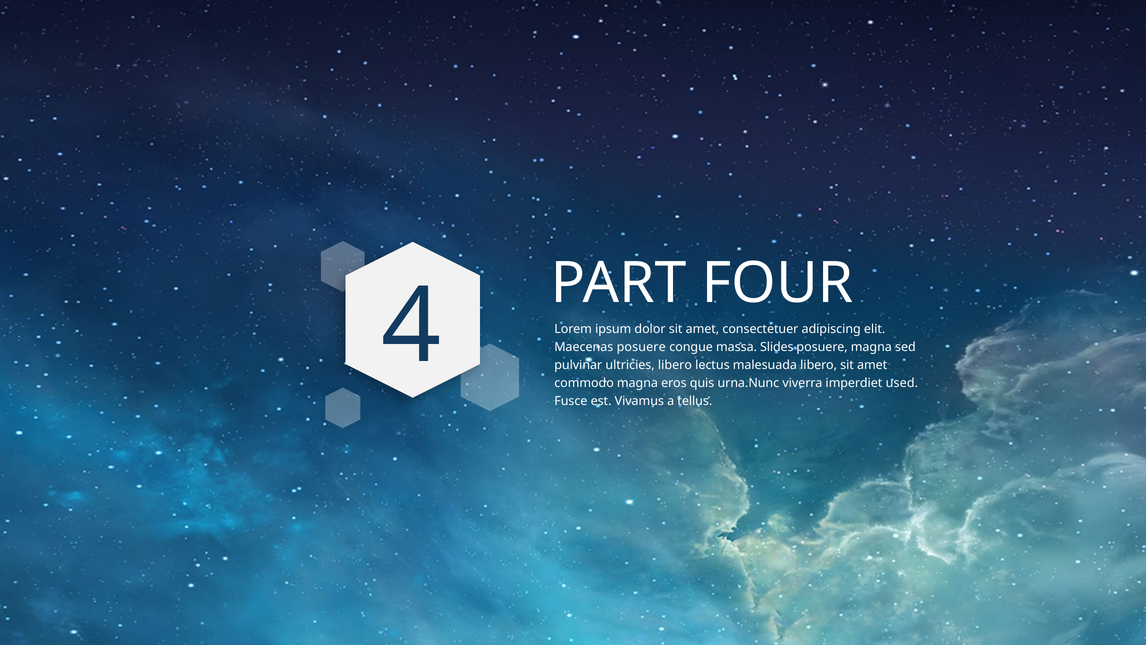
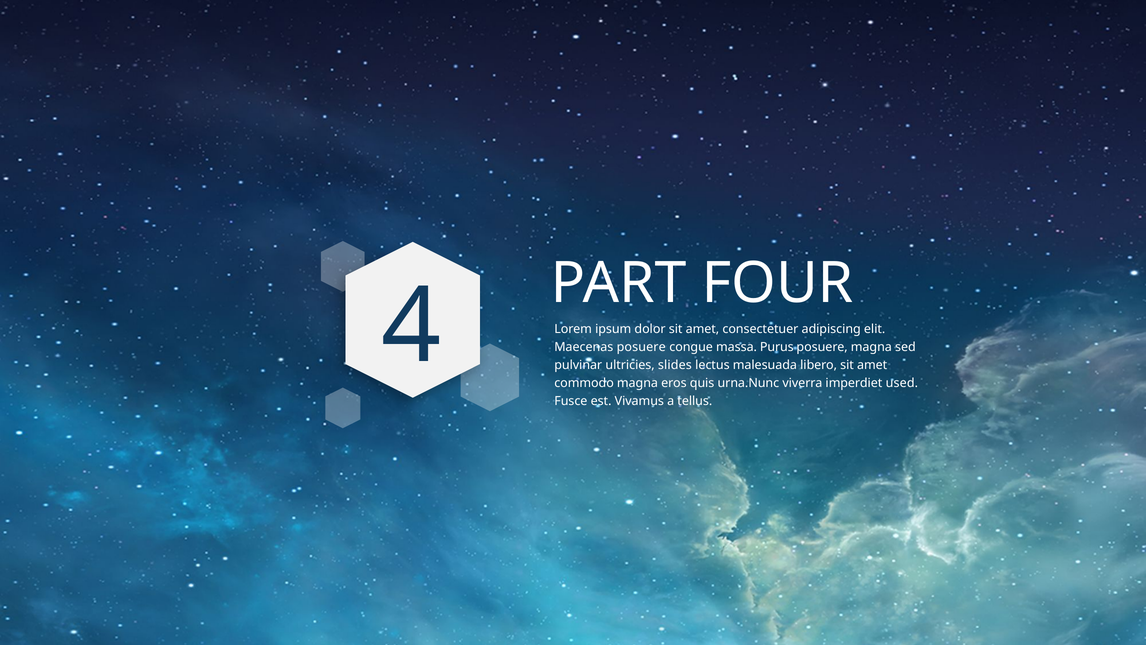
Slides: Slides -> Purus (777, 347)
ultricies libero: libero -> slides (675, 365)
